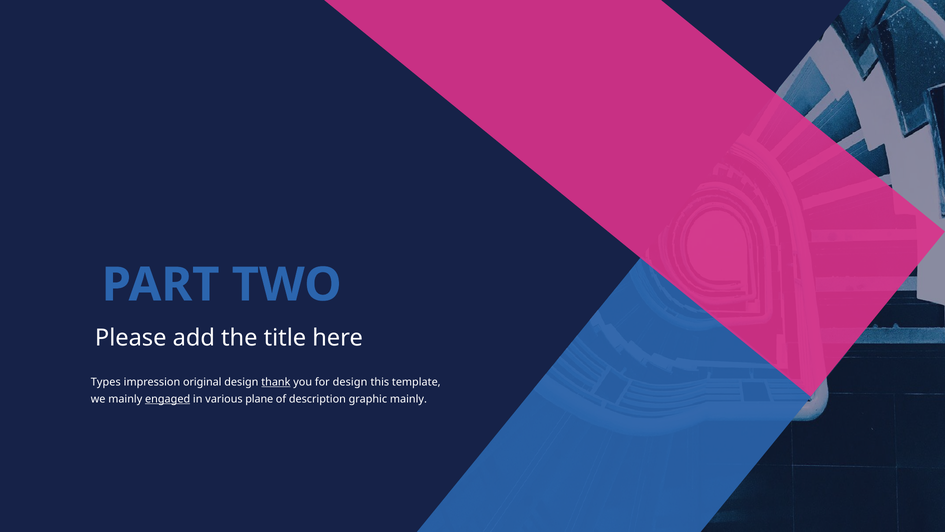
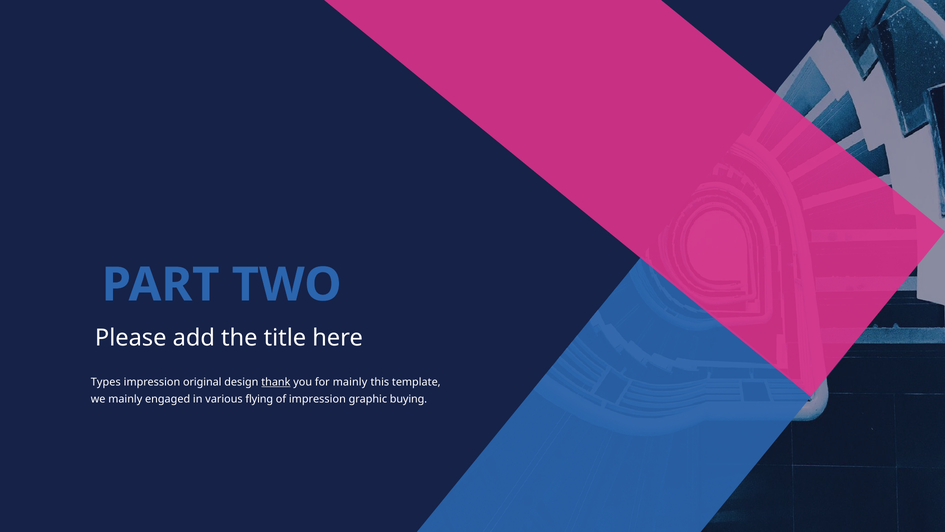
for design: design -> mainly (350, 382)
engaged underline: present -> none (168, 399)
plane: plane -> flying (259, 399)
of description: description -> impression (317, 399)
graphic mainly: mainly -> buying (408, 399)
